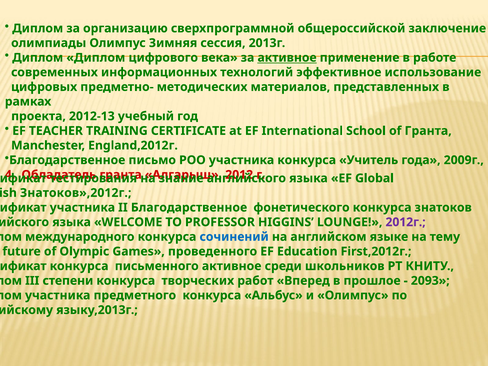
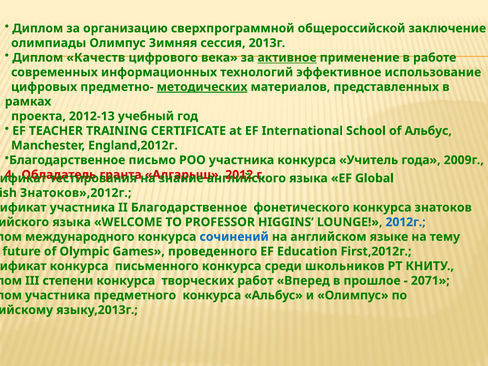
Диплом Диплом: Диплом -> Качеств (96, 58)
методических underline: none -> present (202, 87)
of Гранта: Гранта -> Альбус (428, 131)
2012г colour: purple -> blue (406, 222)
письменного активное: активное -> конкурса (232, 266)
2093: 2093 -> 2071 (430, 281)
